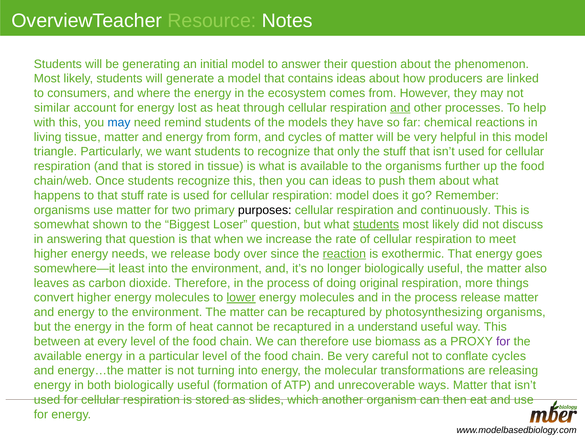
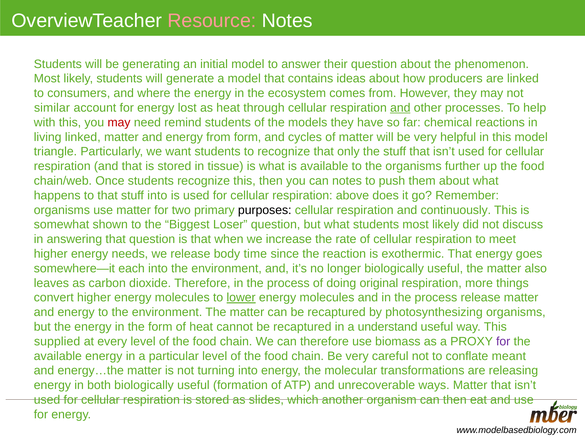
Resource colour: light green -> pink (212, 21)
may colour: blue -> red (119, 123)
living tissue: tissue -> linked (83, 137)
can ideas: ideas -> notes (347, 181)
stuff rate: rate -> into (157, 196)
respiration model: model -> above (352, 196)
students underline: present -> none (376, 225)
over: over -> time (255, 254)
reaction underline: present -> none (344, 254)
least: least -> each (132, 269)
between: between -> supplied (57, 342)
conflate cycles: cycles -> meant (509, 357)
